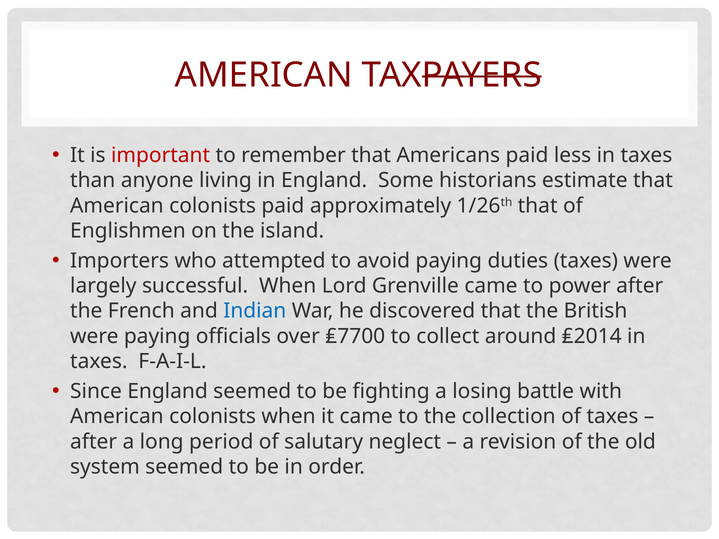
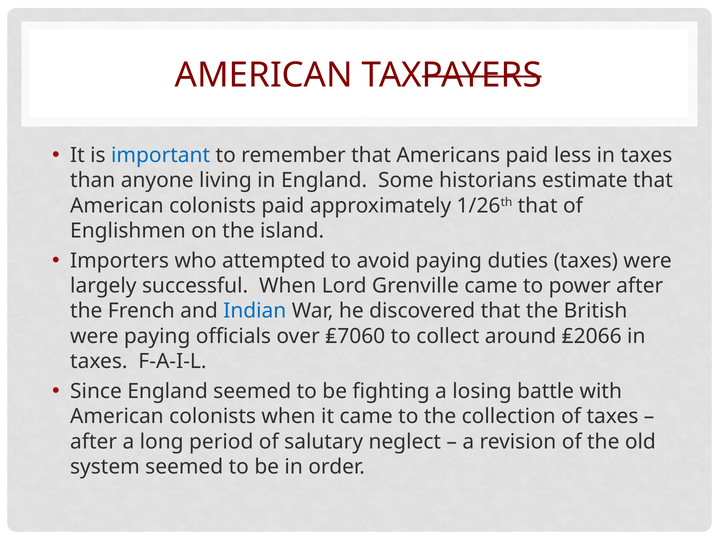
important colour: red -> blue (161, 155)
₤7700: ₤7700 -> ₤7060 (355, 336)
₤2014: ₤2014 -> ₤2066 (592, 336)
